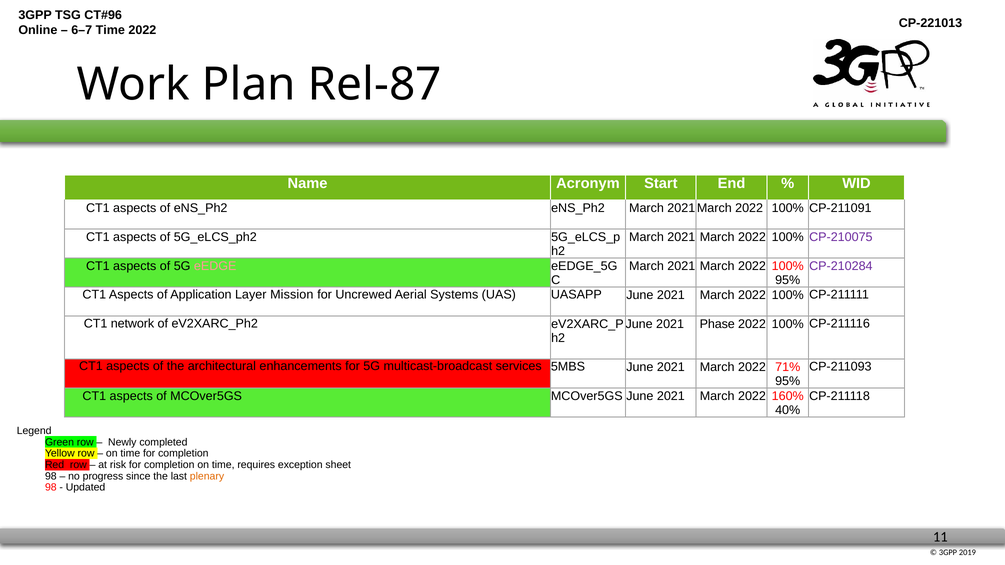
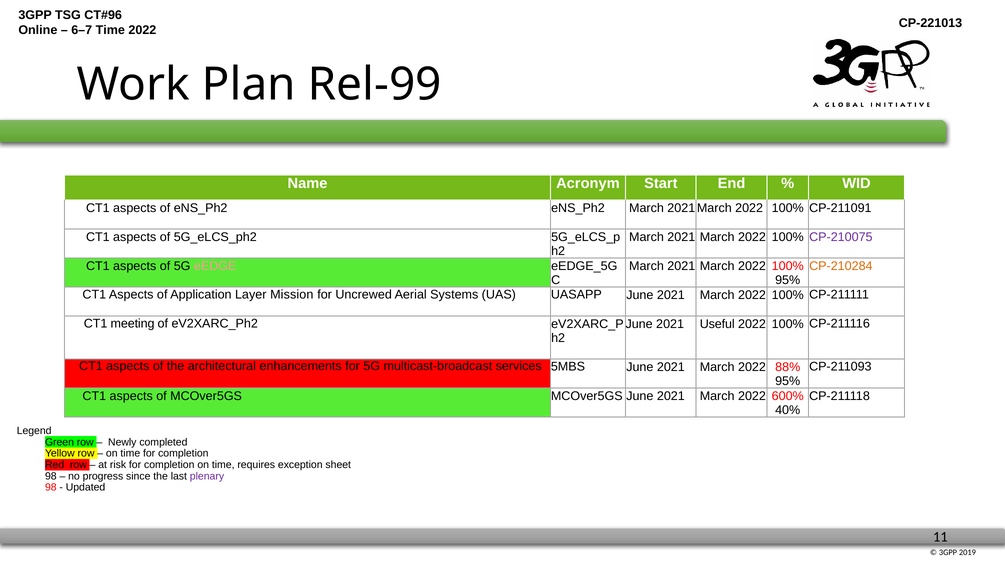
Rel-87: Rel-87 -> Rel-99 (375, 84)
CP-210284 colour: purple -> orange (841, 266)
network: network -> meeting (133, 324)
Phase: Phase -> Useful (717, 324)
71%: 71% -> 88% (788, 367)
160%: 160% -> 600% (788, 396)
plenary colour: orange -> purple (207, 476)
